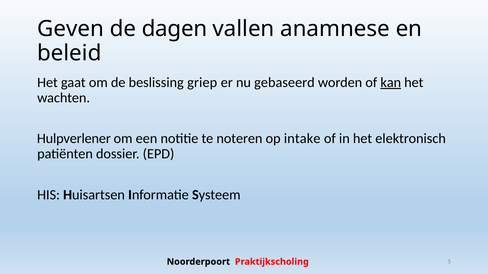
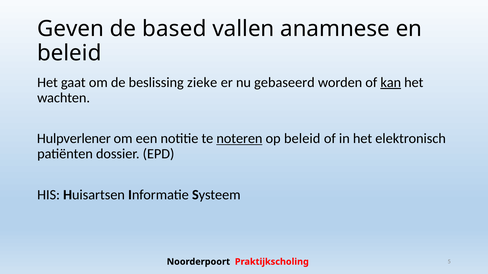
dagen: dagen -> based (174, 29)
griep: griep -> zieke (202, 83)
noteren underline: none -> present (239, 139)
op intake: intake -> beleid (302, 139)
